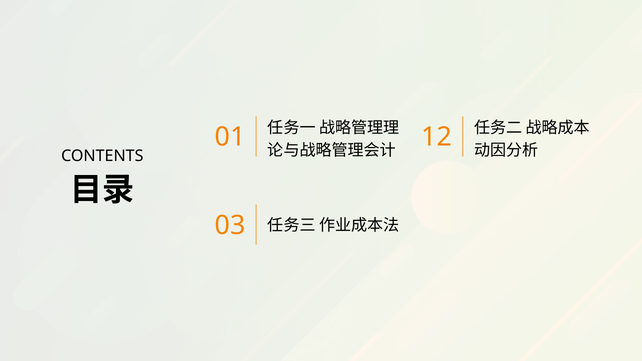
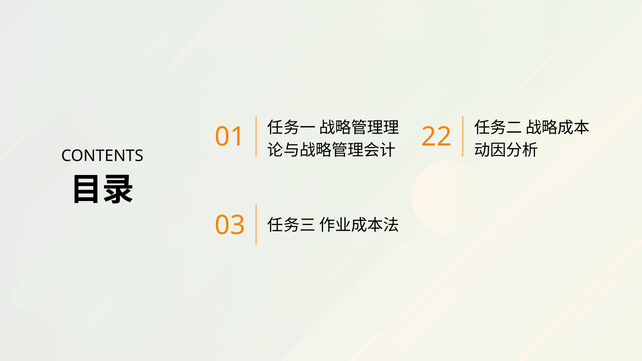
12: 12 -> 22 (437, 137)
